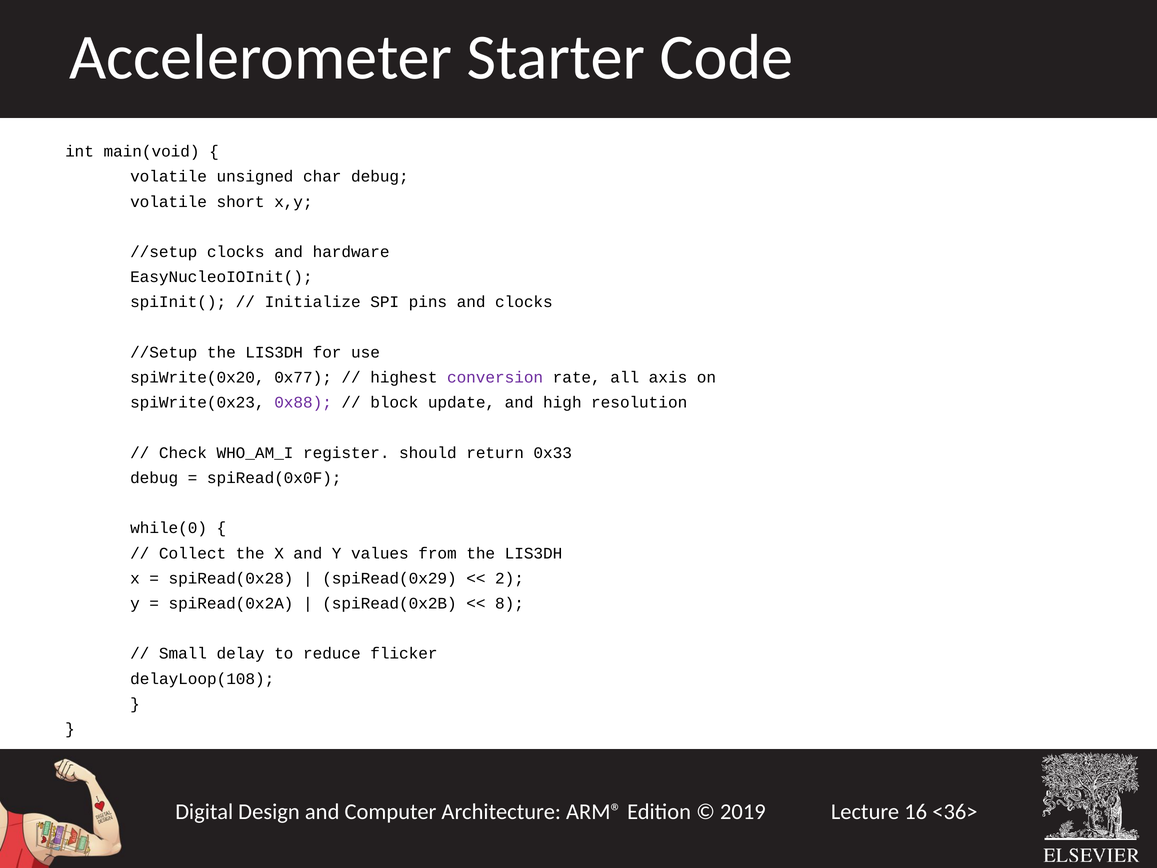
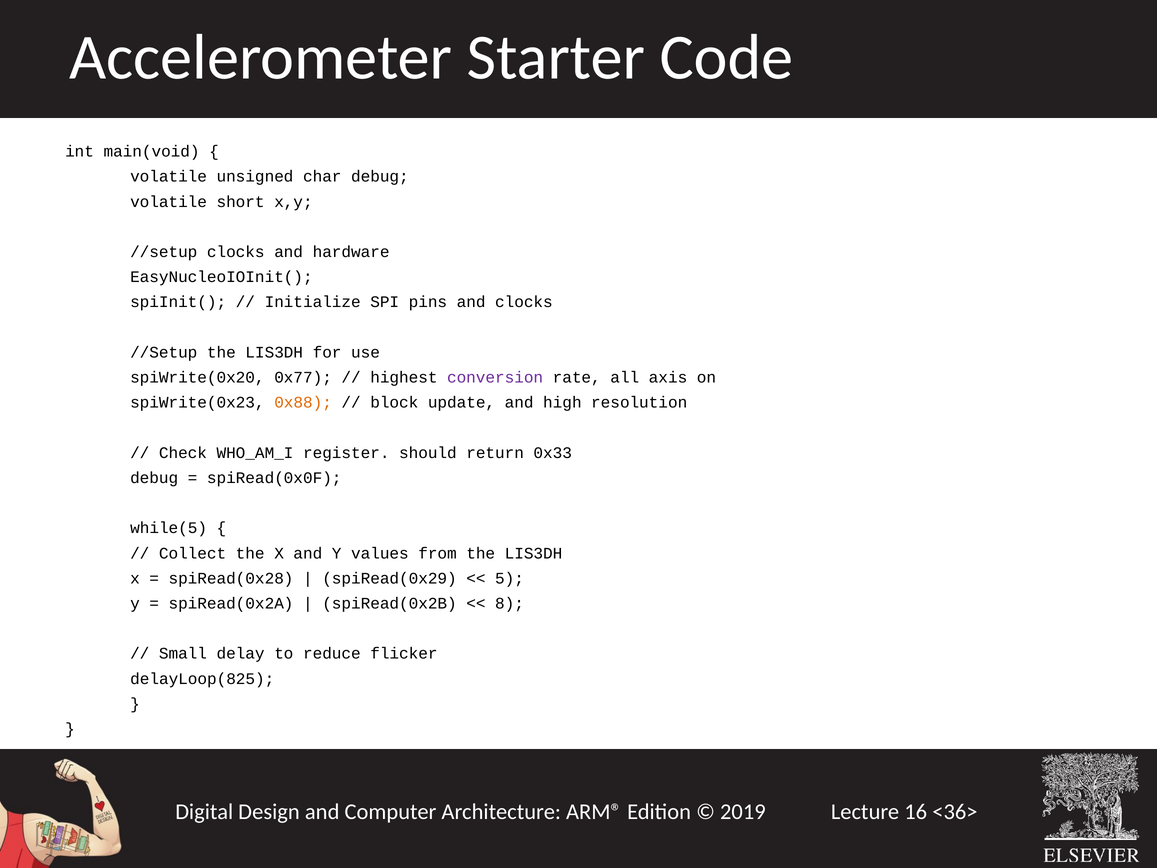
0x88 colour: purple -> orange (303, 402)
while(0: while(0 -> while(5 (169, 528)
2: 2 -> 5 (510, 578)
delayLoop(108: delayLoop(108 -> delayLoop(825 (202, 679)
